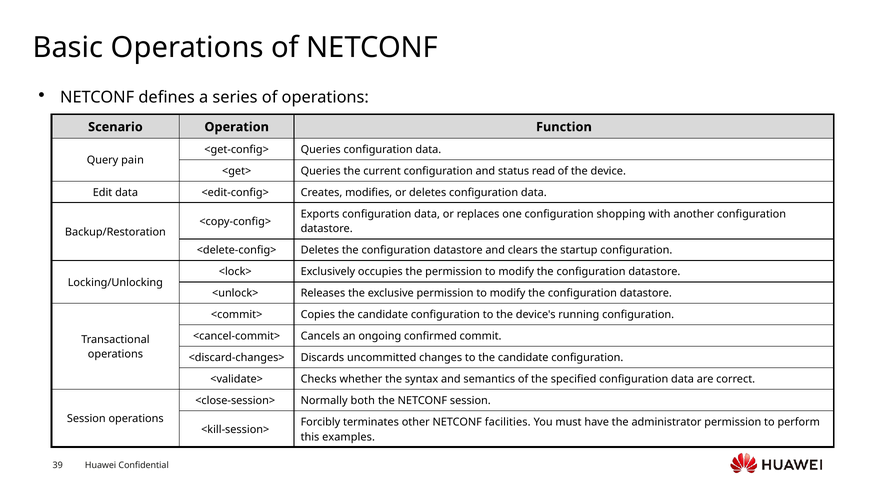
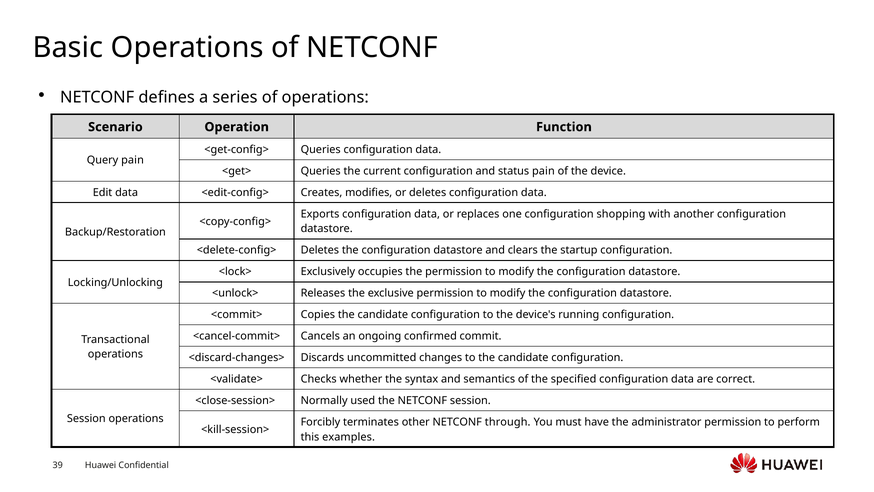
status read: read -> pain (543, 171)
both: both -> used (363, 400)
facilities: facilities -> through (508, 422)
